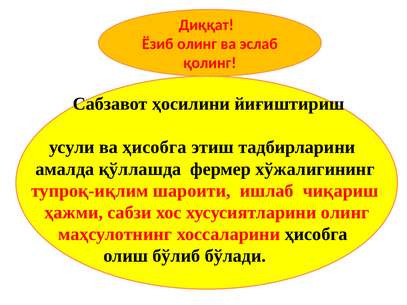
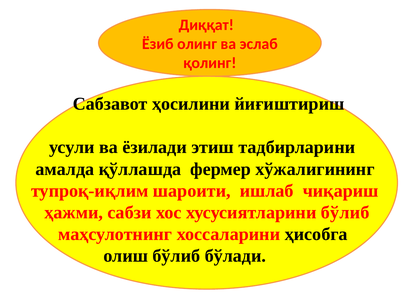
ва ҳисобга: ҳисобга -> ёзилади (155, 147)
хусусиятларини олинг: олинг -> бўлиб (345, 213)
